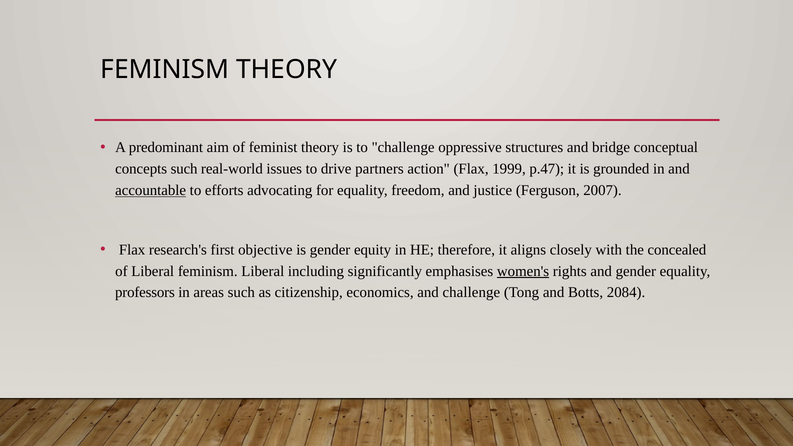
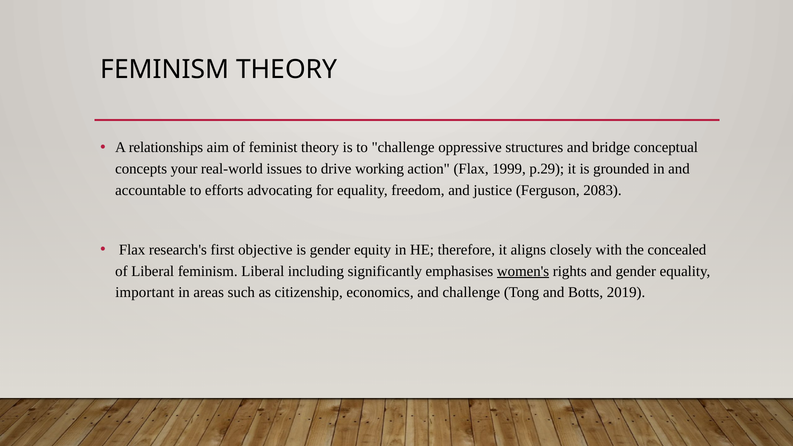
predominant: predominant -> relationships (166, 148)
concepts such: such -> your (184, 169)
partners: partners -> working (380, 169)
p.47: p.47 -> p.29 (547, 169)
accountable underline: present -> none (151, 190)
2007: 2007 -> 2083 (602, 190)
professors: professors -> important (145, 293)
2084: 2084 -> 2019 (626, 293)
